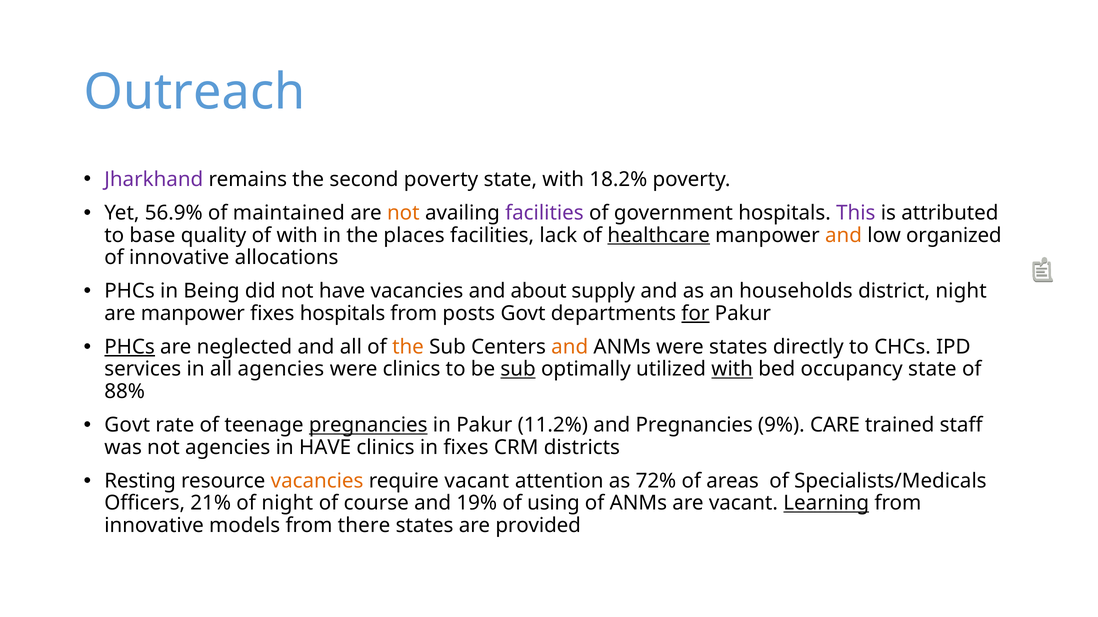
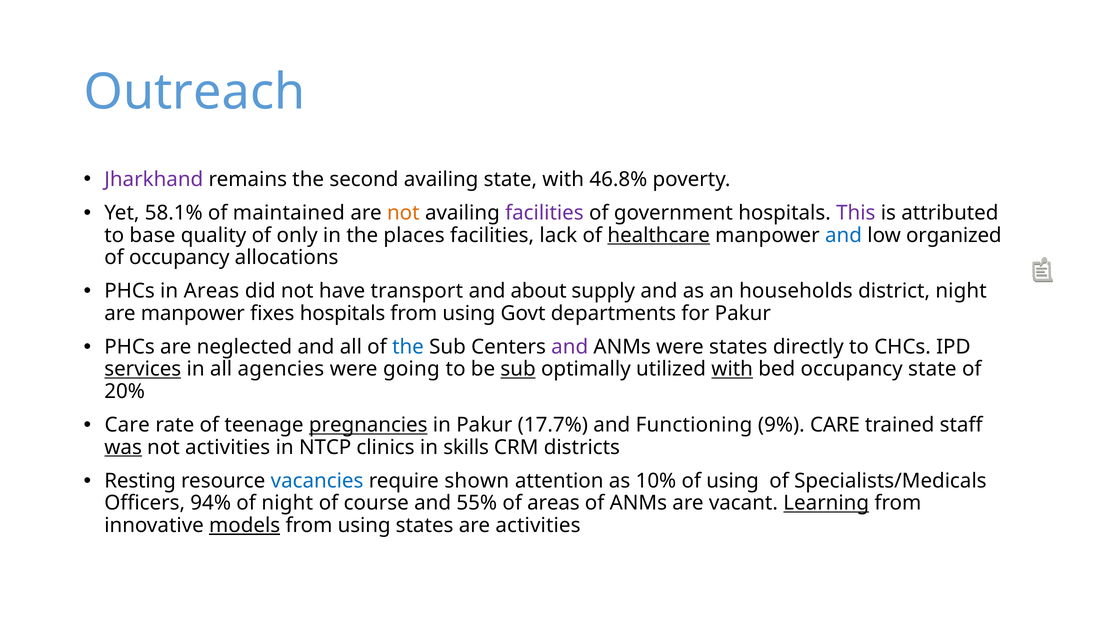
second poverty: poverty -> availing (441, 180)
18.2%: 18.2% -> 46.8% (618, 180)
56.9%: 56.9% -> 58.1% (174, 213)
of with: with -> only (297, 235)
and colour: orange -> blue (844, 235)
of innovative: innovative -> occupancy (179, 258)
in Being: Being -> Areas (211, 291)
have vacancies: vacancies -> transport (417, 291)
posts: posts -> using (469, 314)
for underline: present -> none (695, 314)
PHCs underline: present -> none (130, 347)
the colour: orange -> blue (408, 347)
and colour: orange -> purple (570, 347)
services underline: none -> present (143, 370)
were clinics: clinics -> going (411, 370)
88%: 88% -> 20% (125, 392)
Govt: Govt -> Care (127, 425)
11.2%: 11.2% -> 17.7% (553, 425)
and Pregnancies: Pregnancies -> Functioning (694, 425)
was underline: none -> present (123, 448)
not agencies: agencies -> activities (228, 448)
in HAVE: HAVE -> NTCP (325, 448)
in fixes: fixes -> skills (466, 448)
vacancies colour: orange -> blue (317, 481)
require vacant: vacant -> shown (477, 481)
72%: 72% -> 10% (656, 481)
of areas: areas -> using (733, 481)
21%: 21% -> 94% (211, 504)
19%: 19% -> 55% (477, 504)
of using: using -> areas (553, 504)
models underline: none -> present (245, 526)
there: there -> using (364, 526)
are provided: provided -> activities (538, 526)
